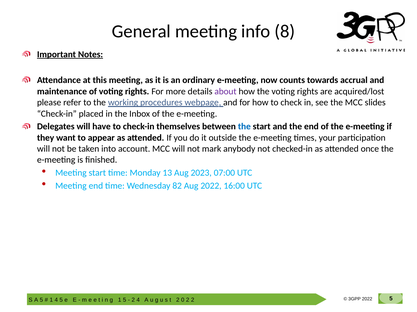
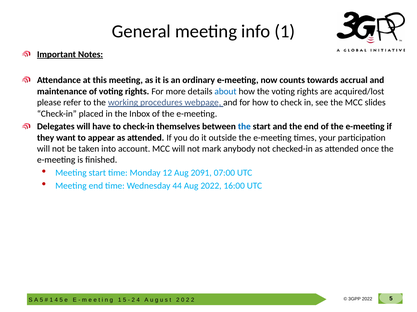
info 8: 8 -> 1 (285, 31)
about colour: purple -> blue (225, 92)
13: 13 -> 12 (167, 173)
2023: 2023 -> 2091 (201, 173)
82: 82 -> 44 (177, 186)
